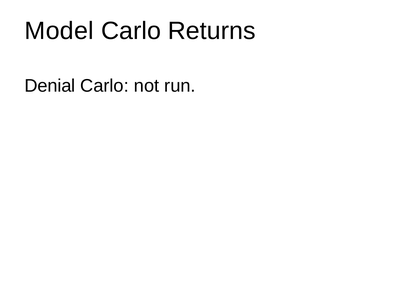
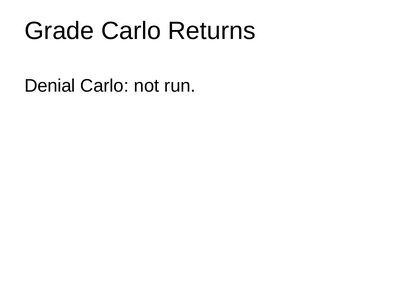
Model: Model -> Grade (59, 31)
